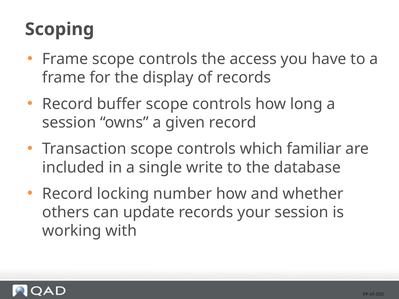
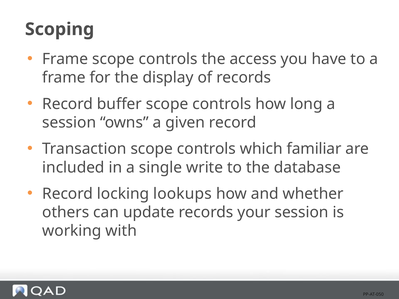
number: number -> lookups (183, 194)
